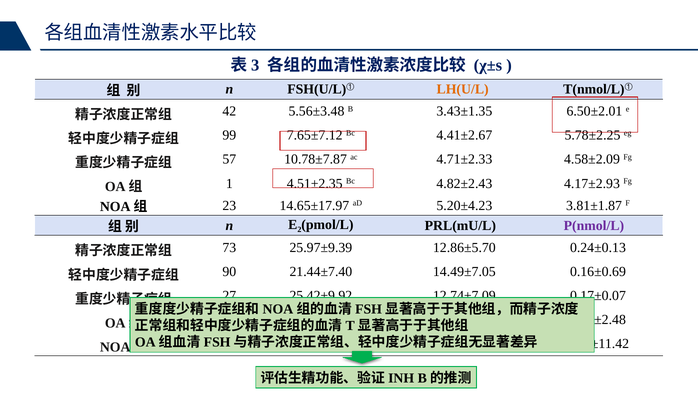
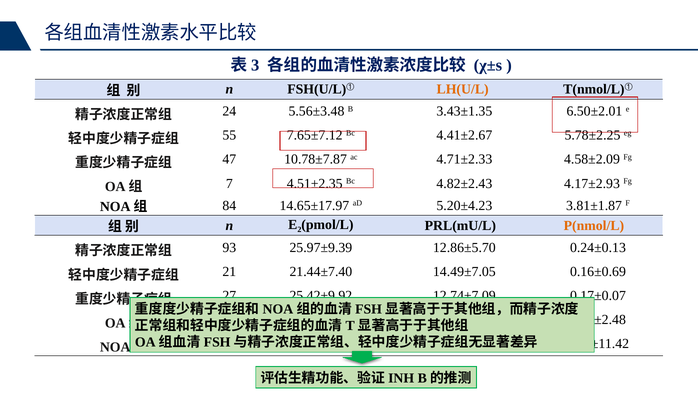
42: 42 -> 24 (229, 111)
99: 99 -> 55 (229, 135)
57: 57 -> 47 (229, 159)
1: 1 -> 7 (229, 183)
23: 23 -> 84 (229, 205)
P(nmol/L colour: purple -> orange (594, 225)
73: 73 -> 93 (229, 247)
90: 90 -> 21 (229, 271)
